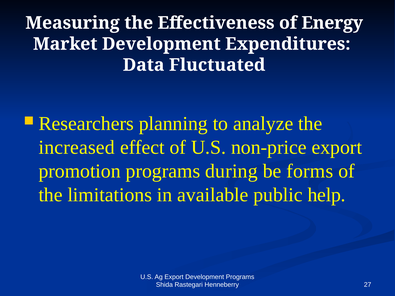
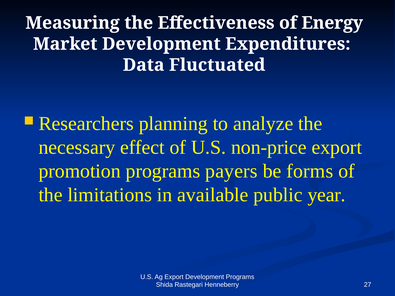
increased: increased -> necessary (77, 148)
during: during -> payers (231, 171)
help: help -> year (327, 195)
